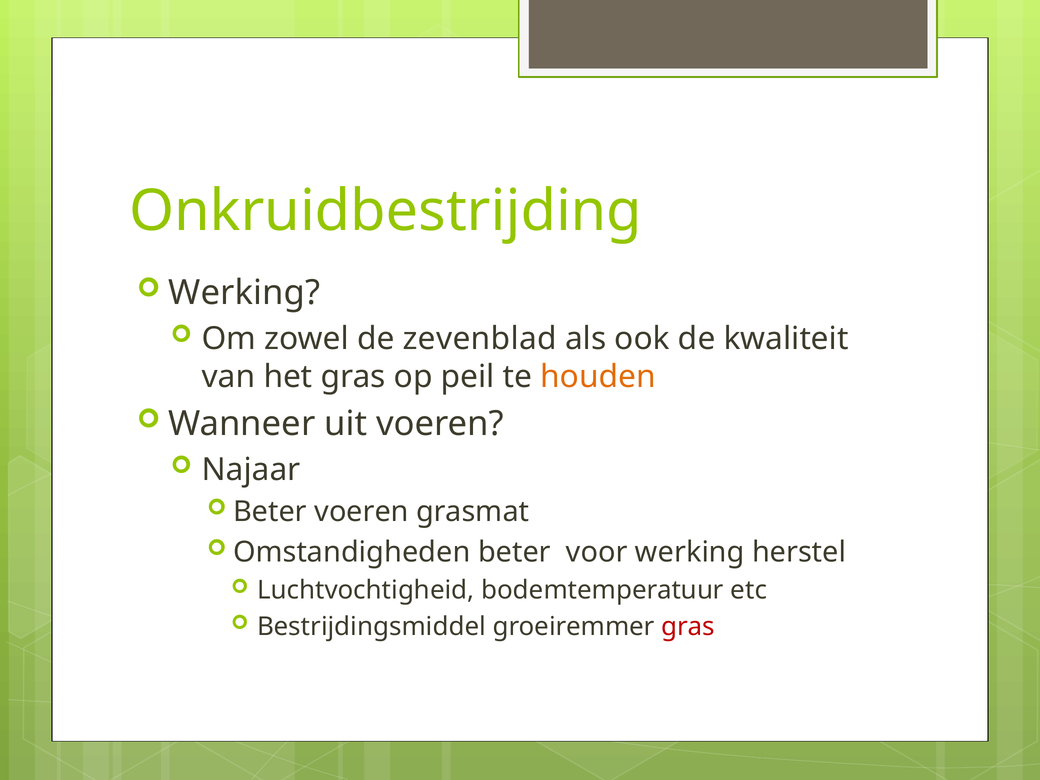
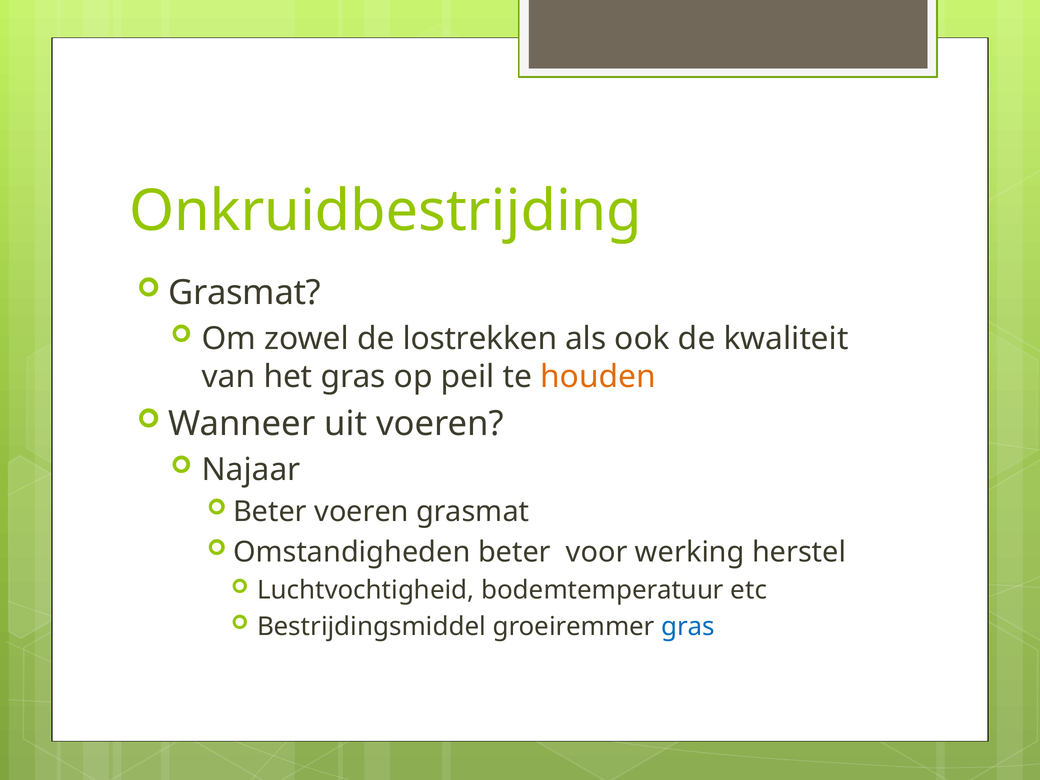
Werking: Werking -> Grasmat (245, 293)
zevenblad: zevenblad -> lostrekken (480, 339)
gras colour: red -> blue (688, 627)
